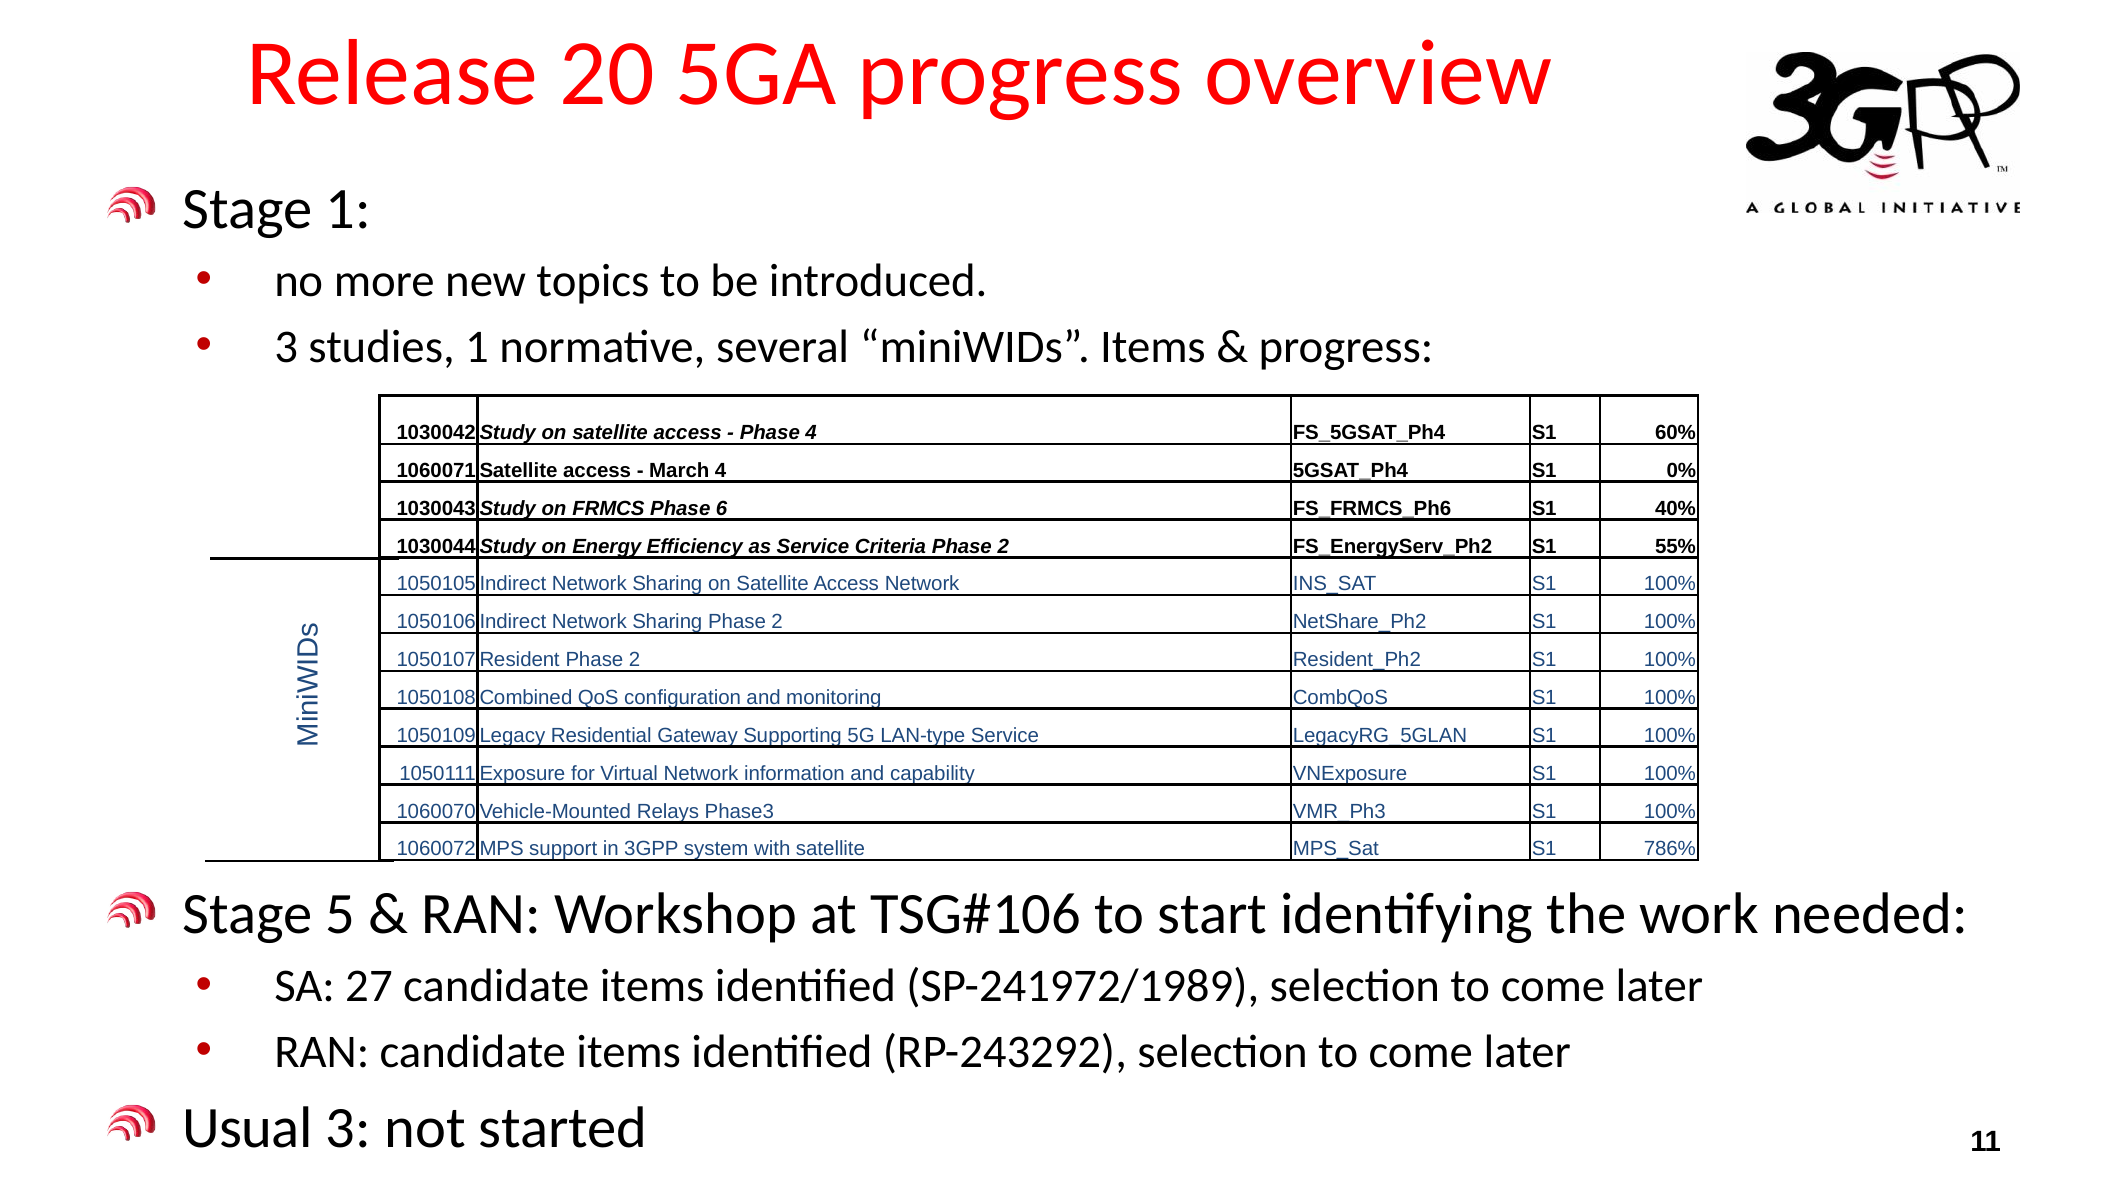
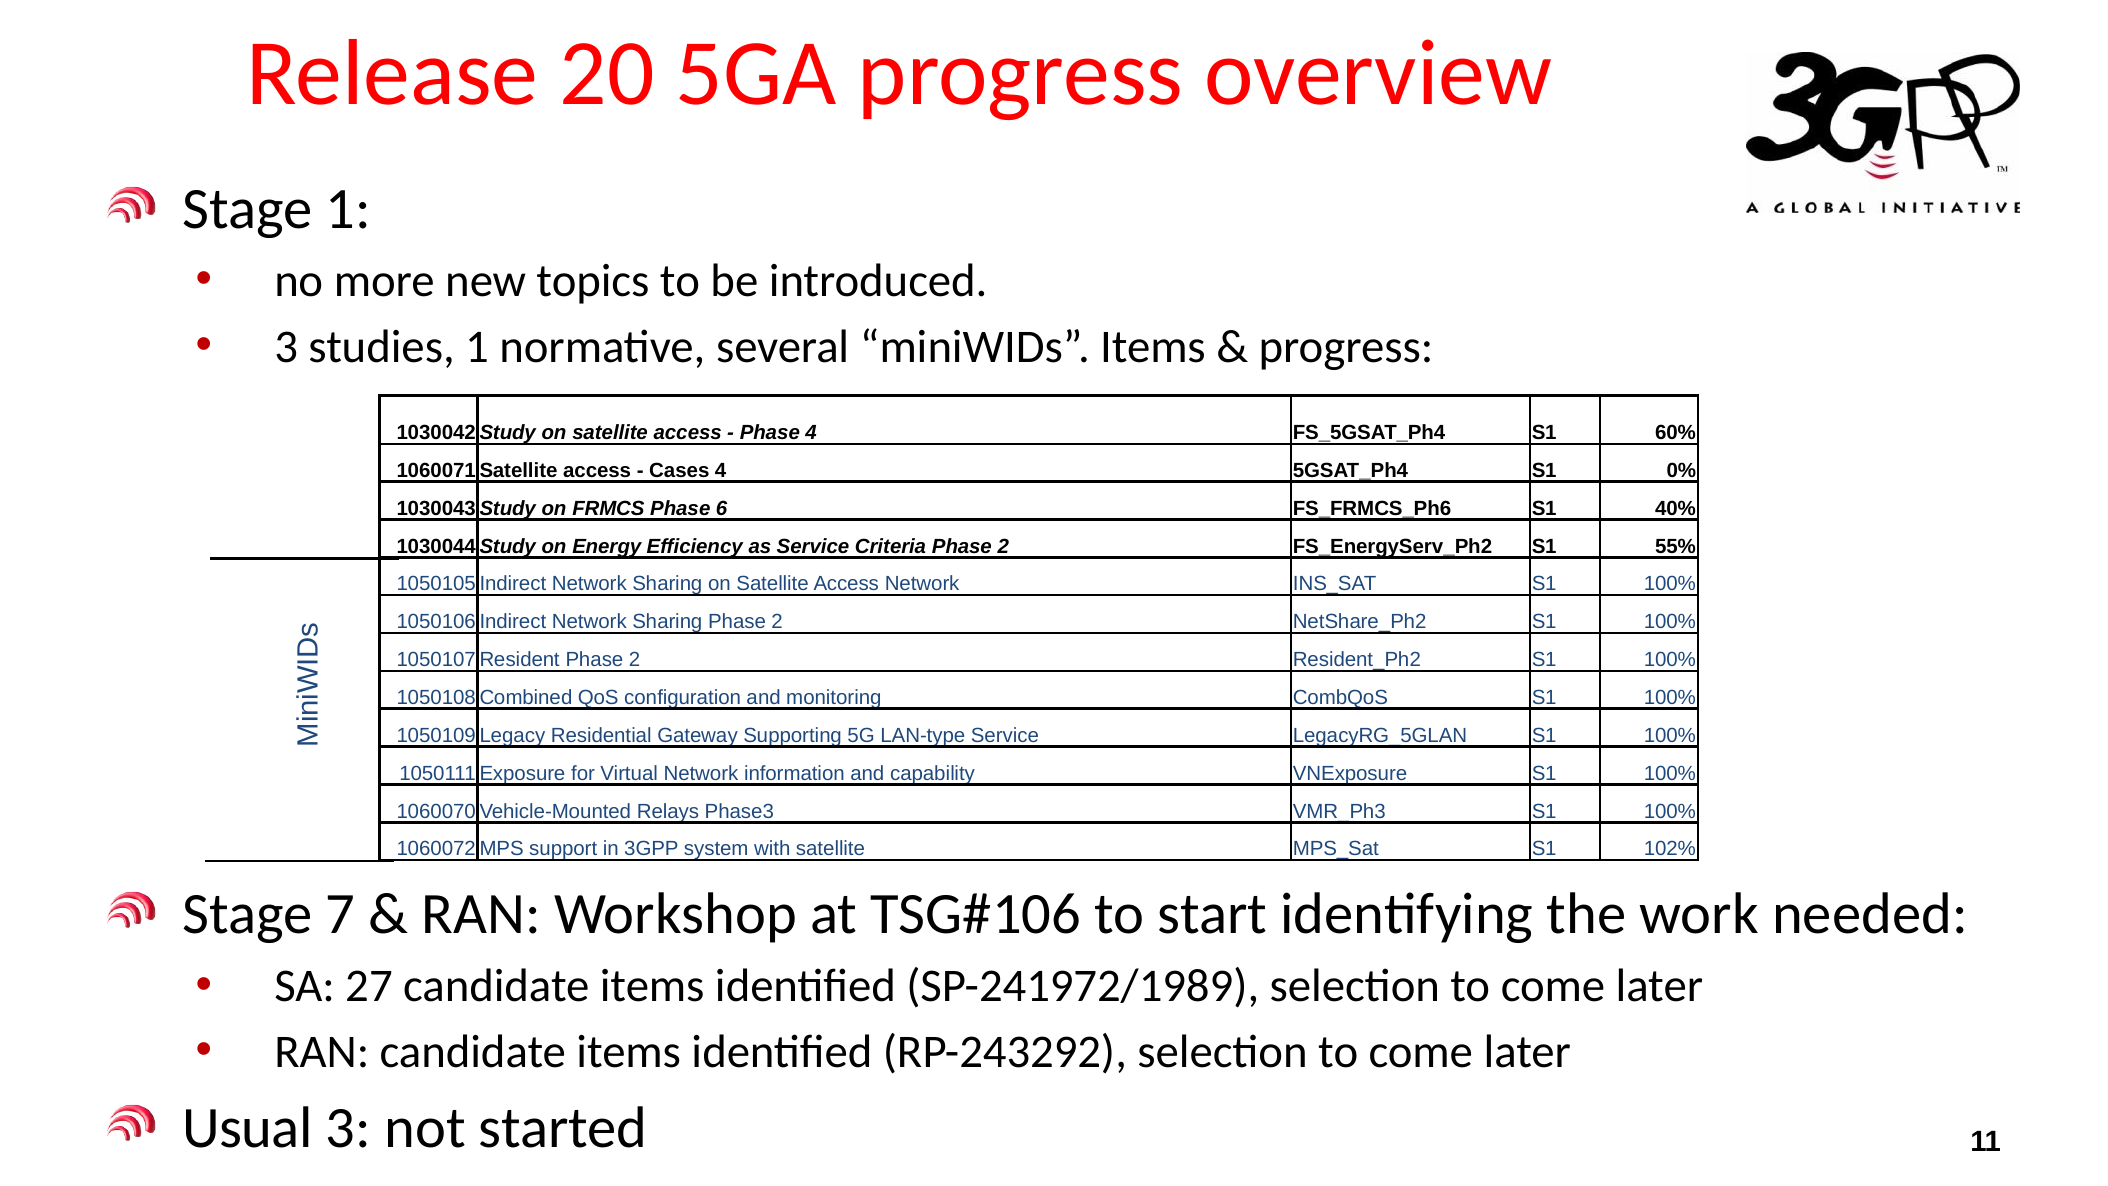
March: March -> Cases (679, 471)
786%: 786% -> 102% (1670, 849)
5: 5 -> 7 (340, 914)
